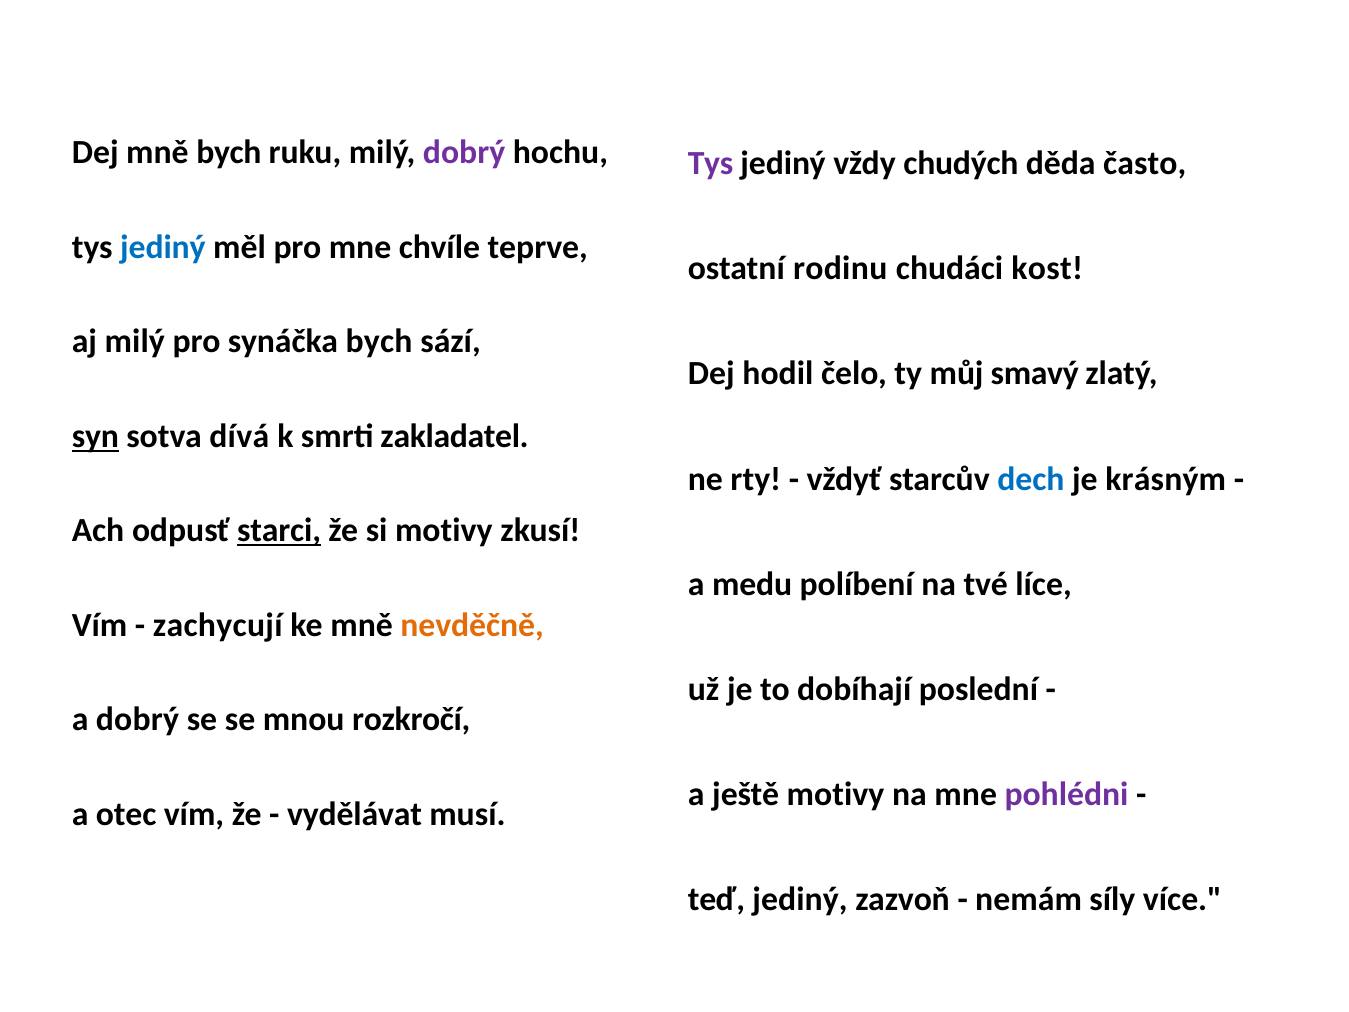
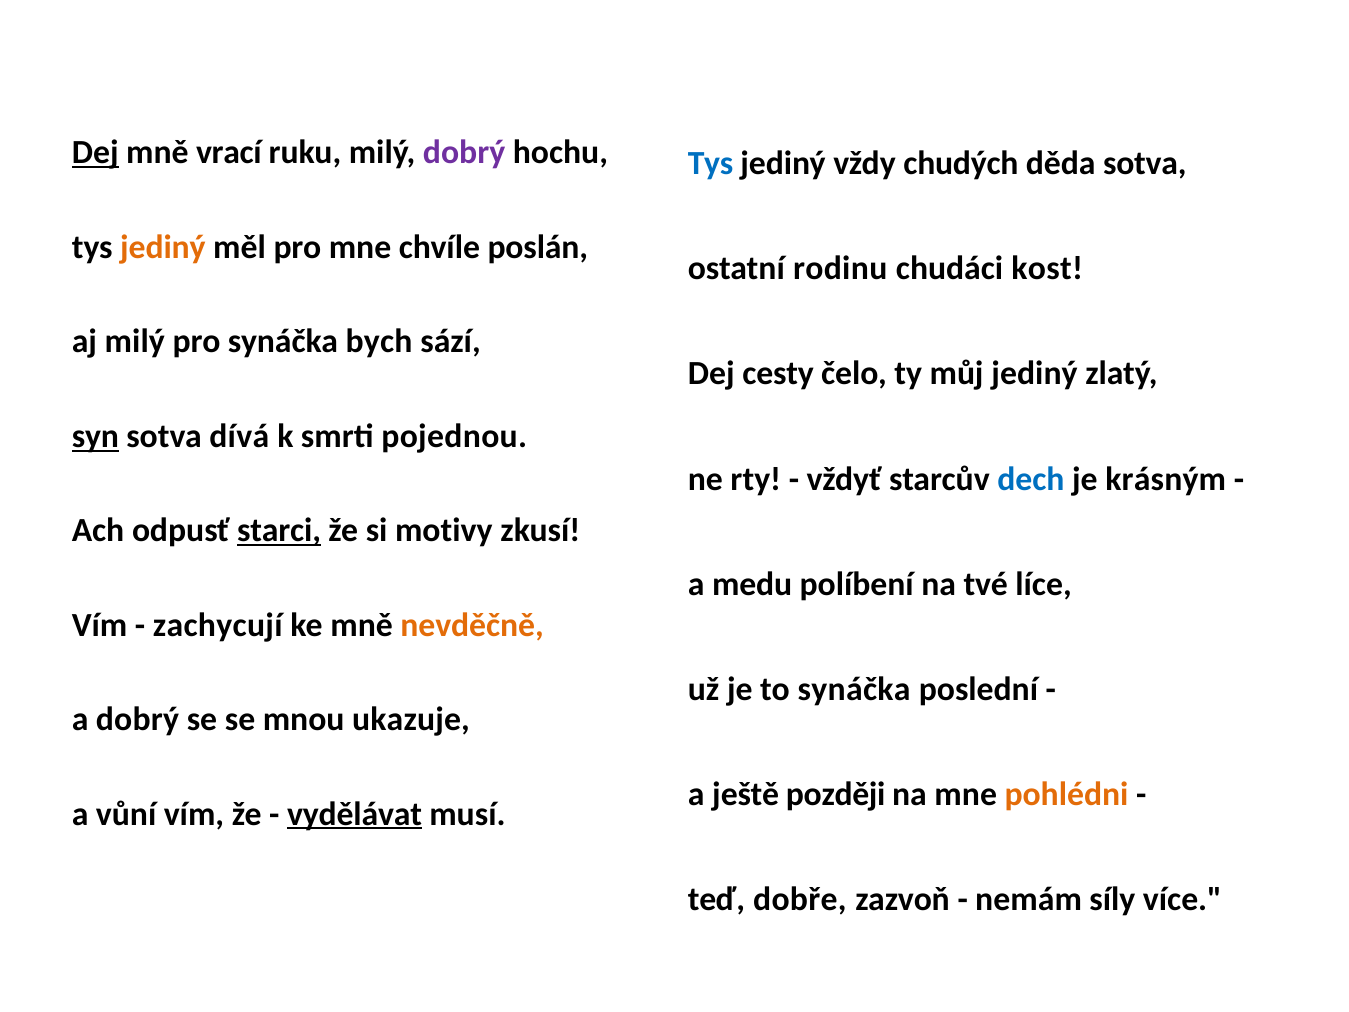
Dej underline: none -> present (95, 153)
mně bych: bych -> vrací (229, 153)
Tys colour: purple -> blue (710, 163)
děda často: často -> sotva (1145, 163)
jediný colour: blue -> orange (163, 247)
teprve: teprve -> poslán (538, 247)
hodil: hodil -> cesty (778, 374)
můj smavý: smavý -> jediný (1034, 374)
zakladatel: zakladatel -> pojednou (454, 436)
to dobíhají: dobíhají -> synáčka (854, 689)
rozkročí: rozkročí -> ukazuje (411, 719)
ještě motivy: motivy -> později (836, 794)
pohlédni colour: purple -> orange (1067, 794)
otec: otec -> vůní (126, 814)
vydělávat underline: none -> present (355, 814)
teď jediný: jediný -> dobře (800, 899)
